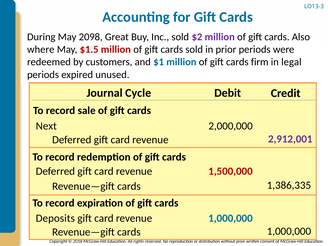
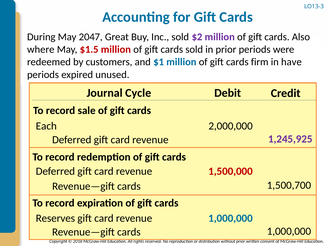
2098: 2098 -> 2047 (91, 37)
legal: legal -> have (291, 62)
Next: Next -> Each (46, 126)
2,912,001: 2,912,001 -> 1,245,925 (290, 139)
1,386,335: 1,386,335 -> 1,500,700 (289, 185)
Deposits: Deposits -> Reserves (55, 218)
